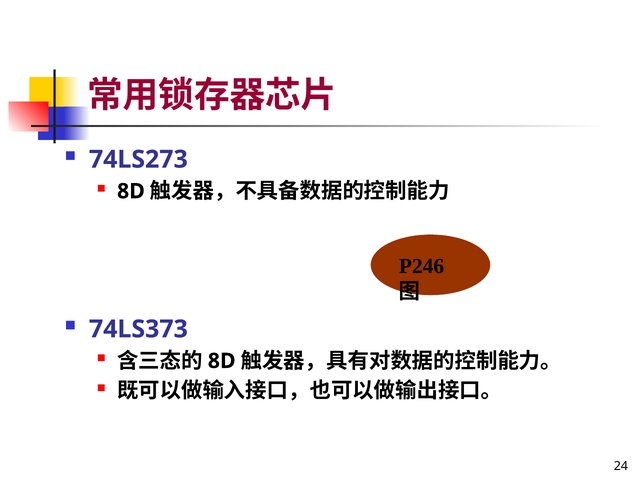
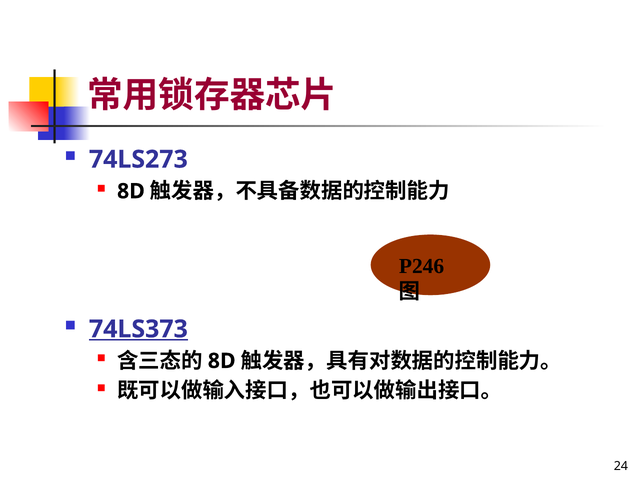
74LS373 underline: none -> present (138, 329)
